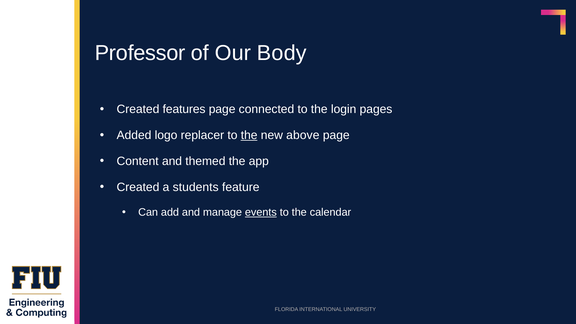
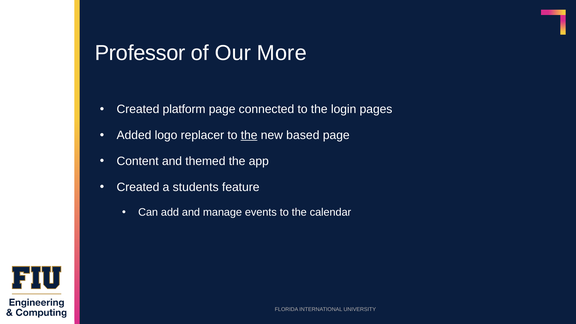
Body: Body -> More (282, 53)
features: features -> platform (184, 109)
above: above -> based (303, 135)
events underline: present -> none (261, 212)
